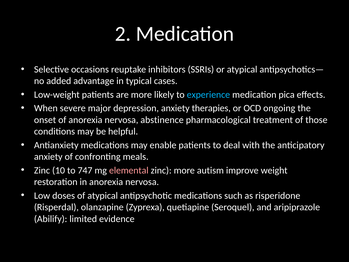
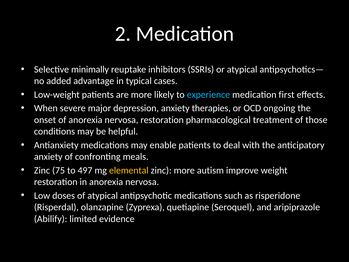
occasions: occasions -> minimally (90, 69)
pica: pica -> first (287, 95)
nervosa abstinence: abstinence -> restoration (162, 120)
10: 10 -> 75 (59, 170)
747: 747 -> 497 (85, 170)
elemental colour: pink -> yellow (129, 170)
